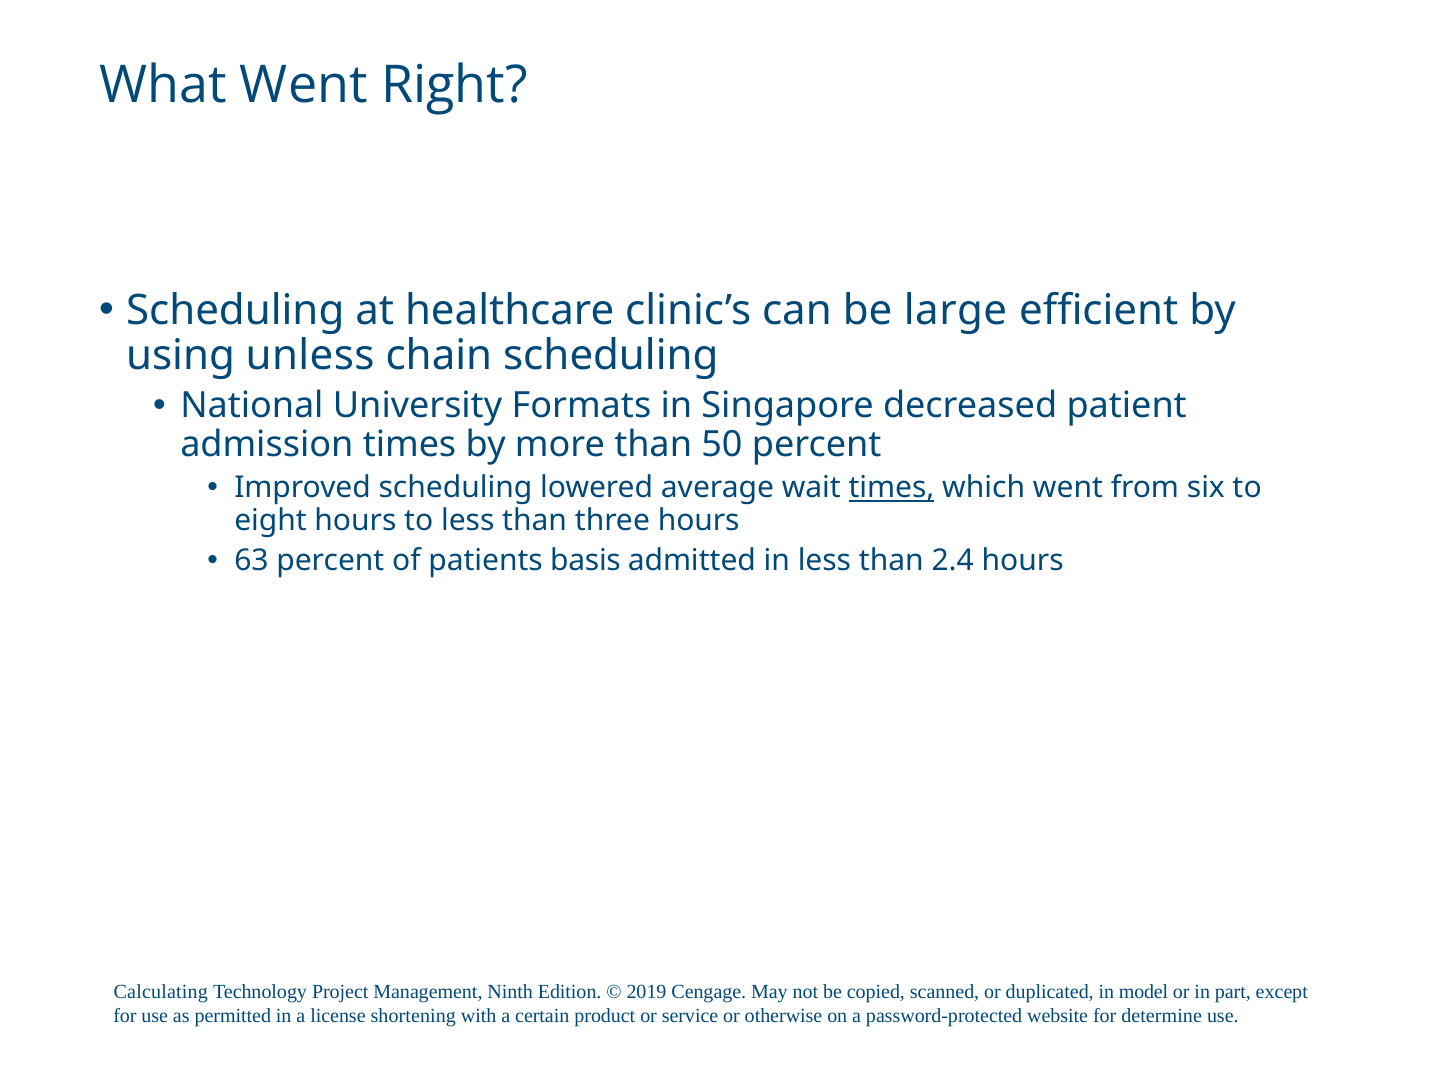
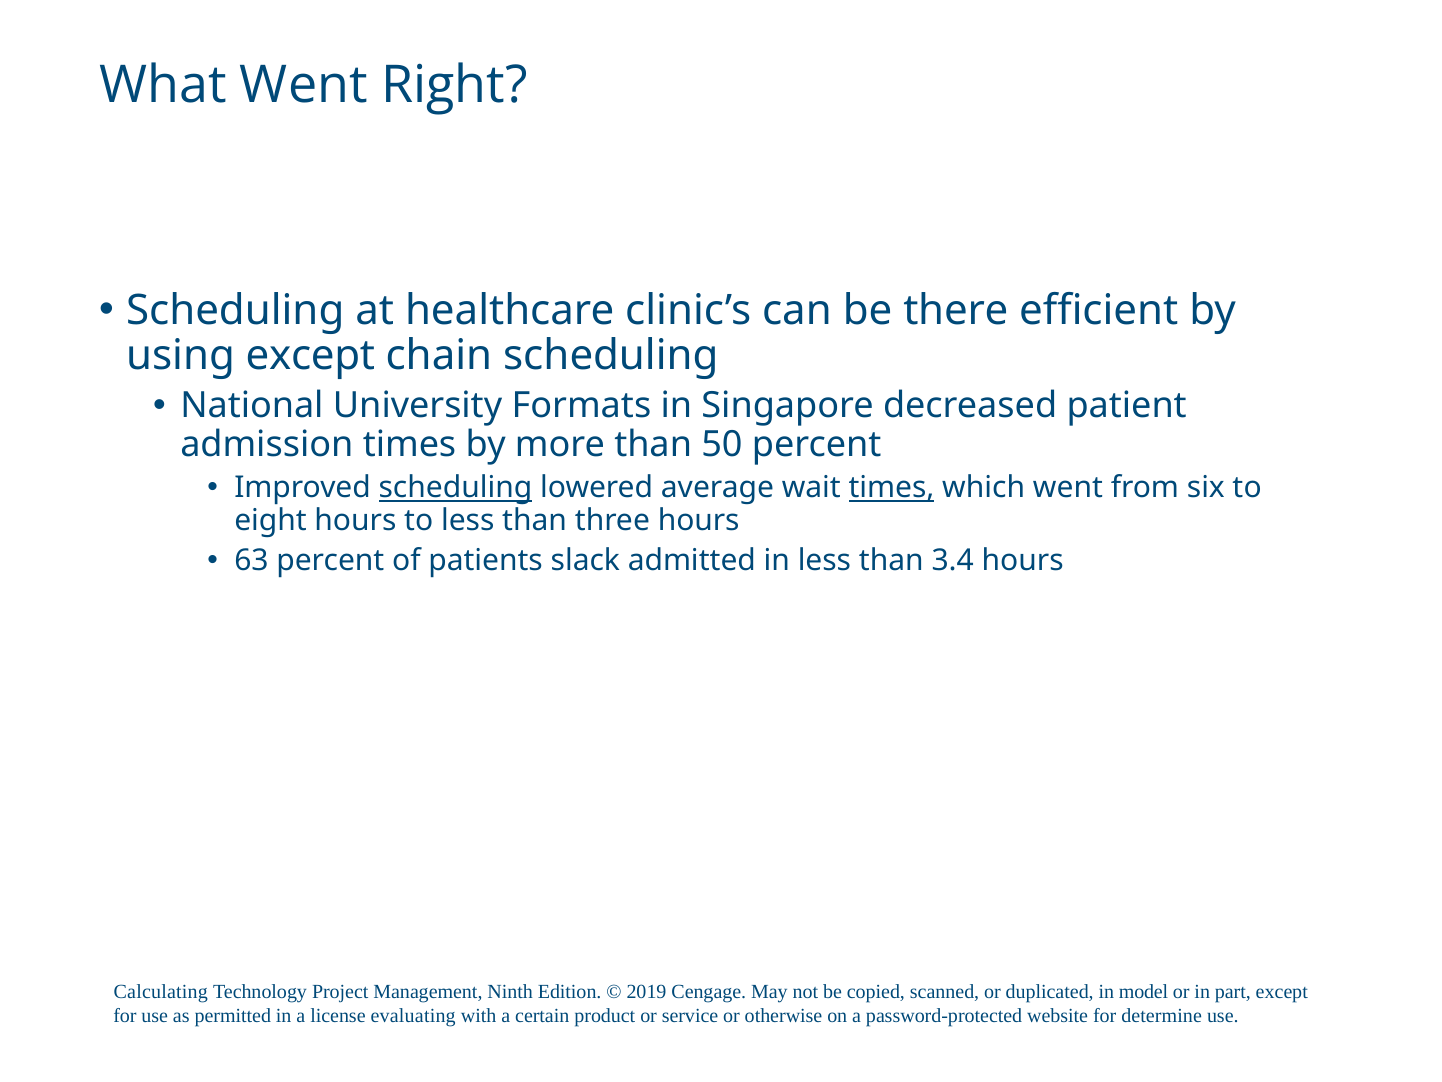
large: large -> there (956, 310)
using unless: unless -> except (310, 356)
scheduling underline: none -> present (456, 488)
basis: basis -> slack (585, 560)
2.4: 2.4 -> 3.4 (953, 560)
shortening: shortening -> evaluating (413, 1015)
